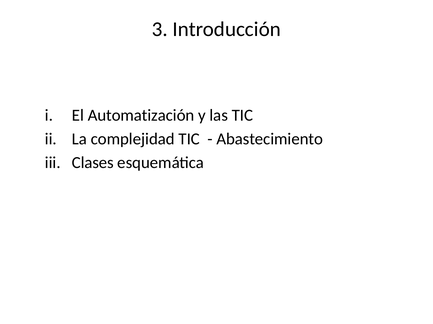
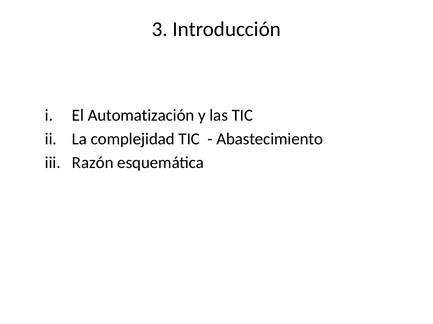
Clases: Clases -> Razón (93, 163)
